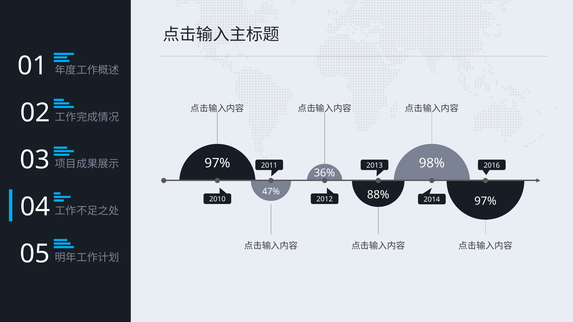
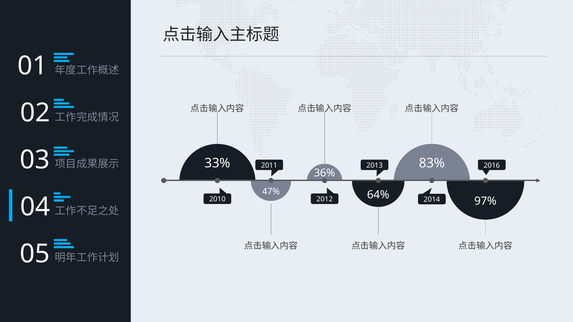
97%: 97% -> 33% (217, 163)
98%: 98% -> 83% (432, 163)
88%: 88% -> 64% (378, 195)
